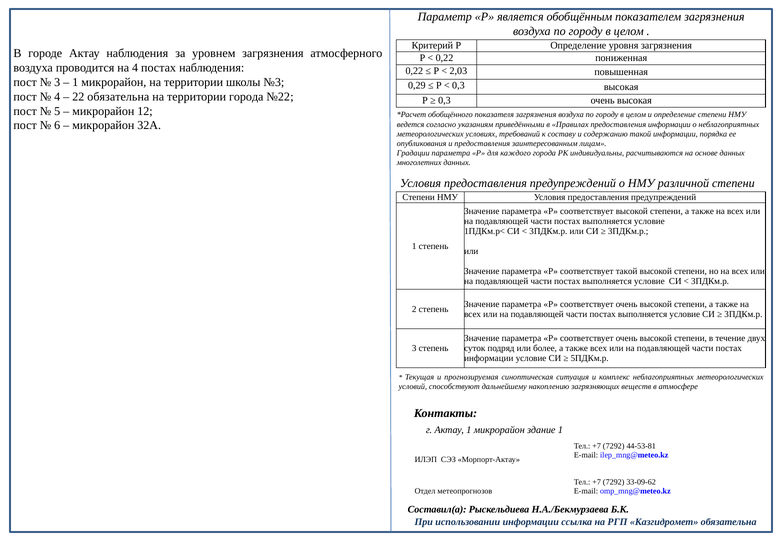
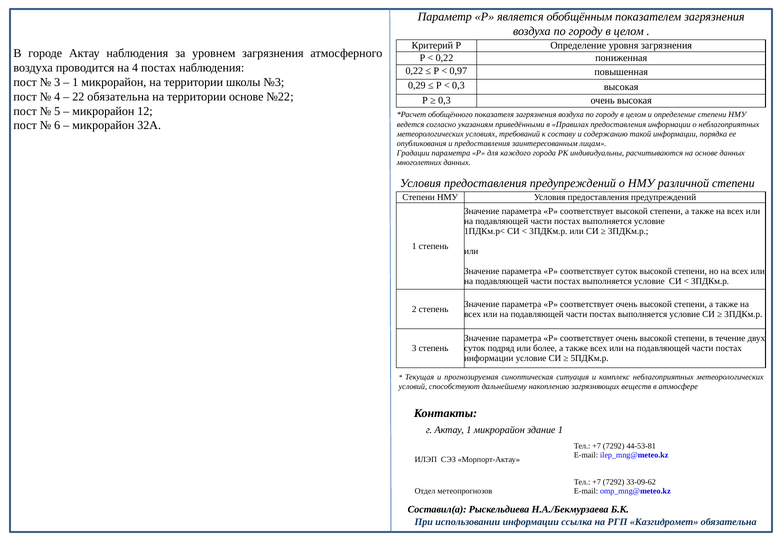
2,03: 2,03 -> 0,97 (458, 71)
территории города: города -> основе (246, 97)
соответствует такой: такой -> суток (627, 271)
